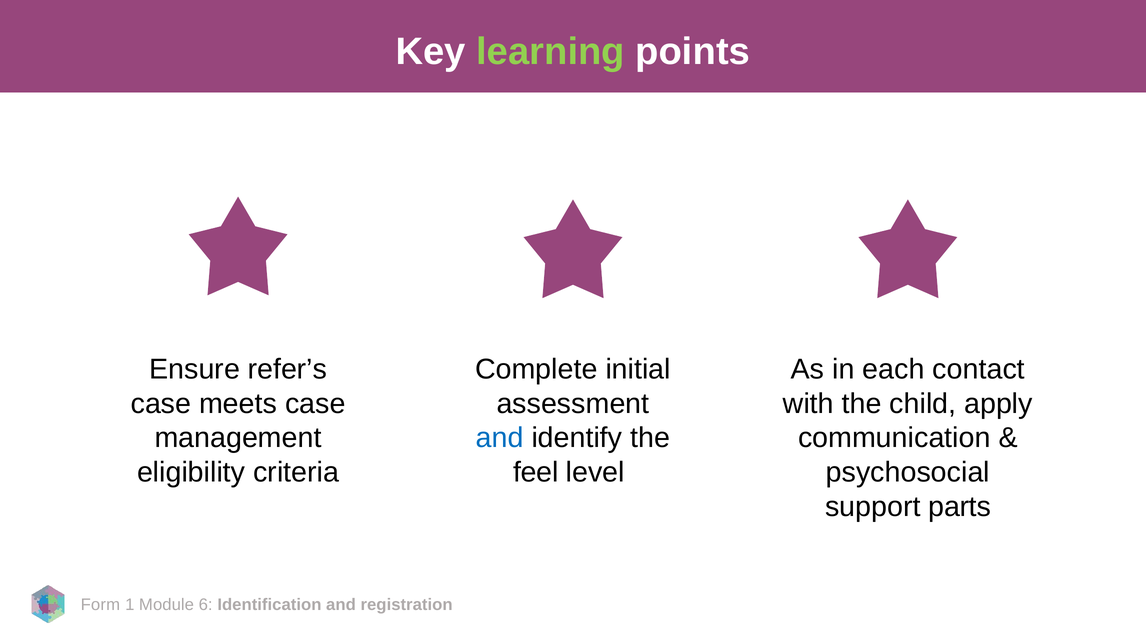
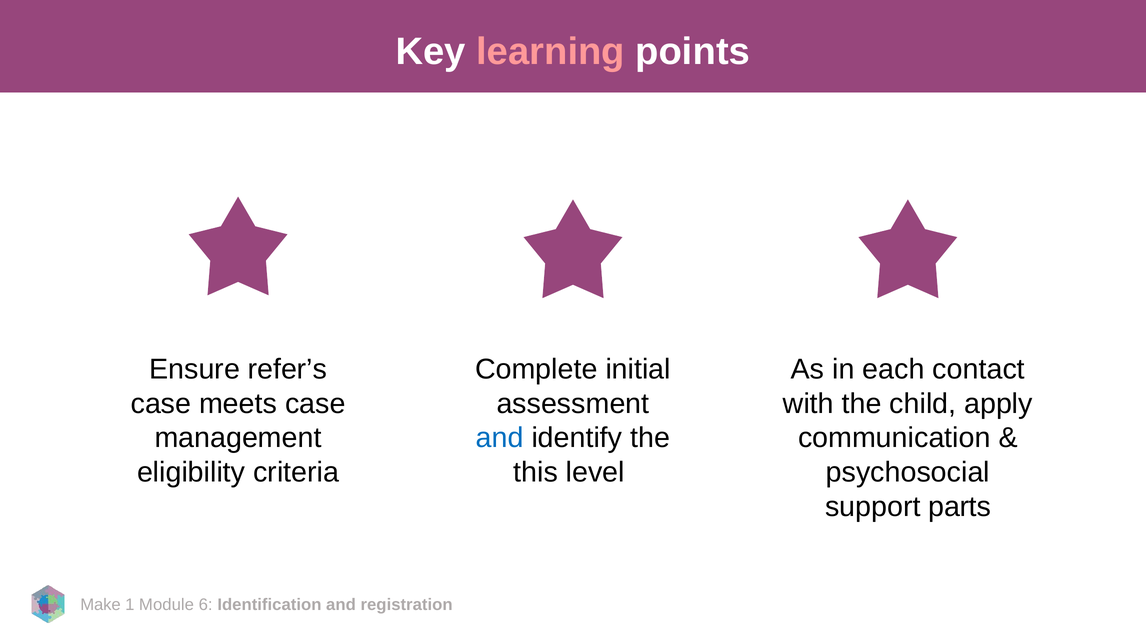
learning colour: light green -> pink (550, 52)
feel: feel -> this (536, 473)
Form: Form -> Make (101, 605)
